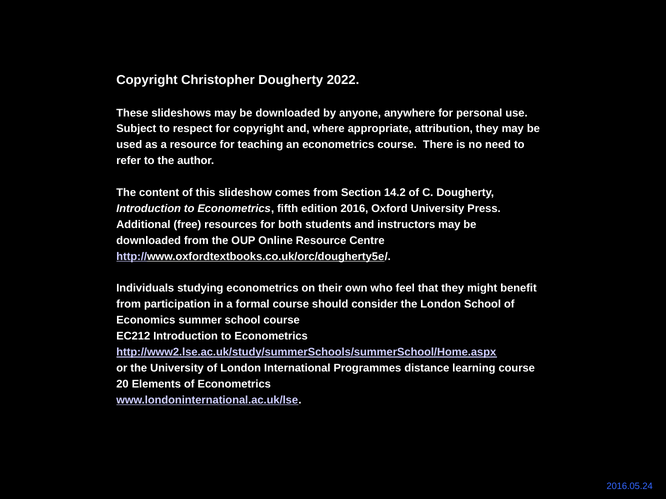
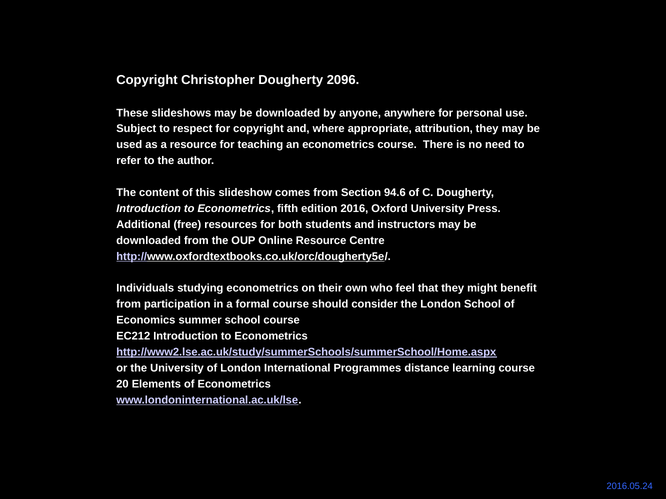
2022: 2022 -> 2096 (343, 80)
14.2: 14.2 -> 94.6 (395, 193)
